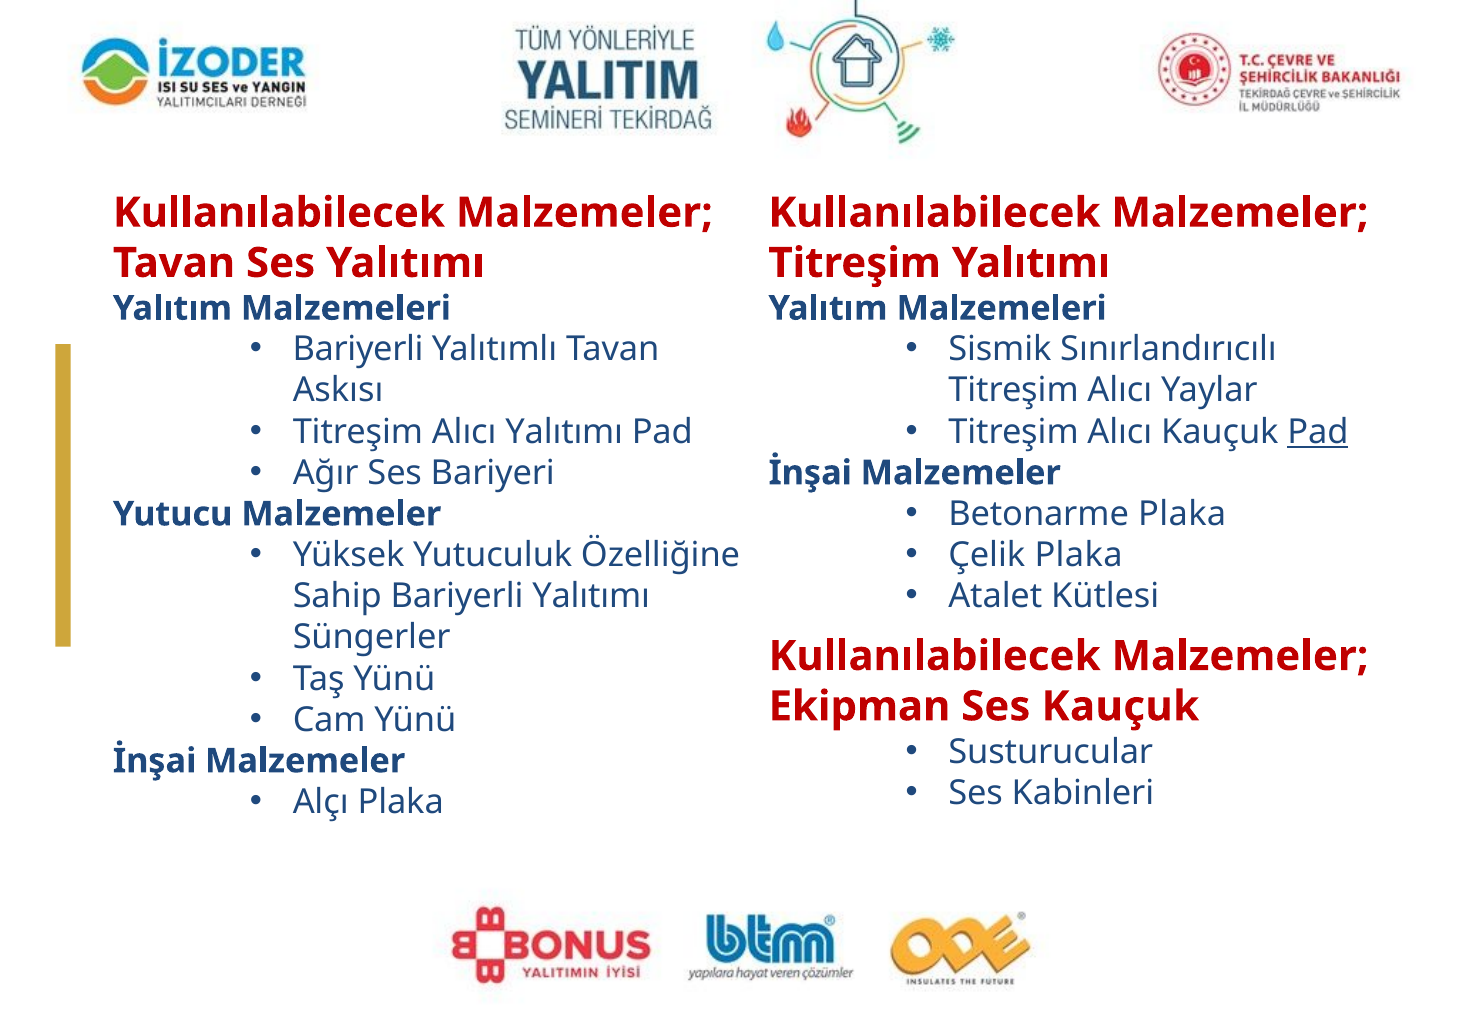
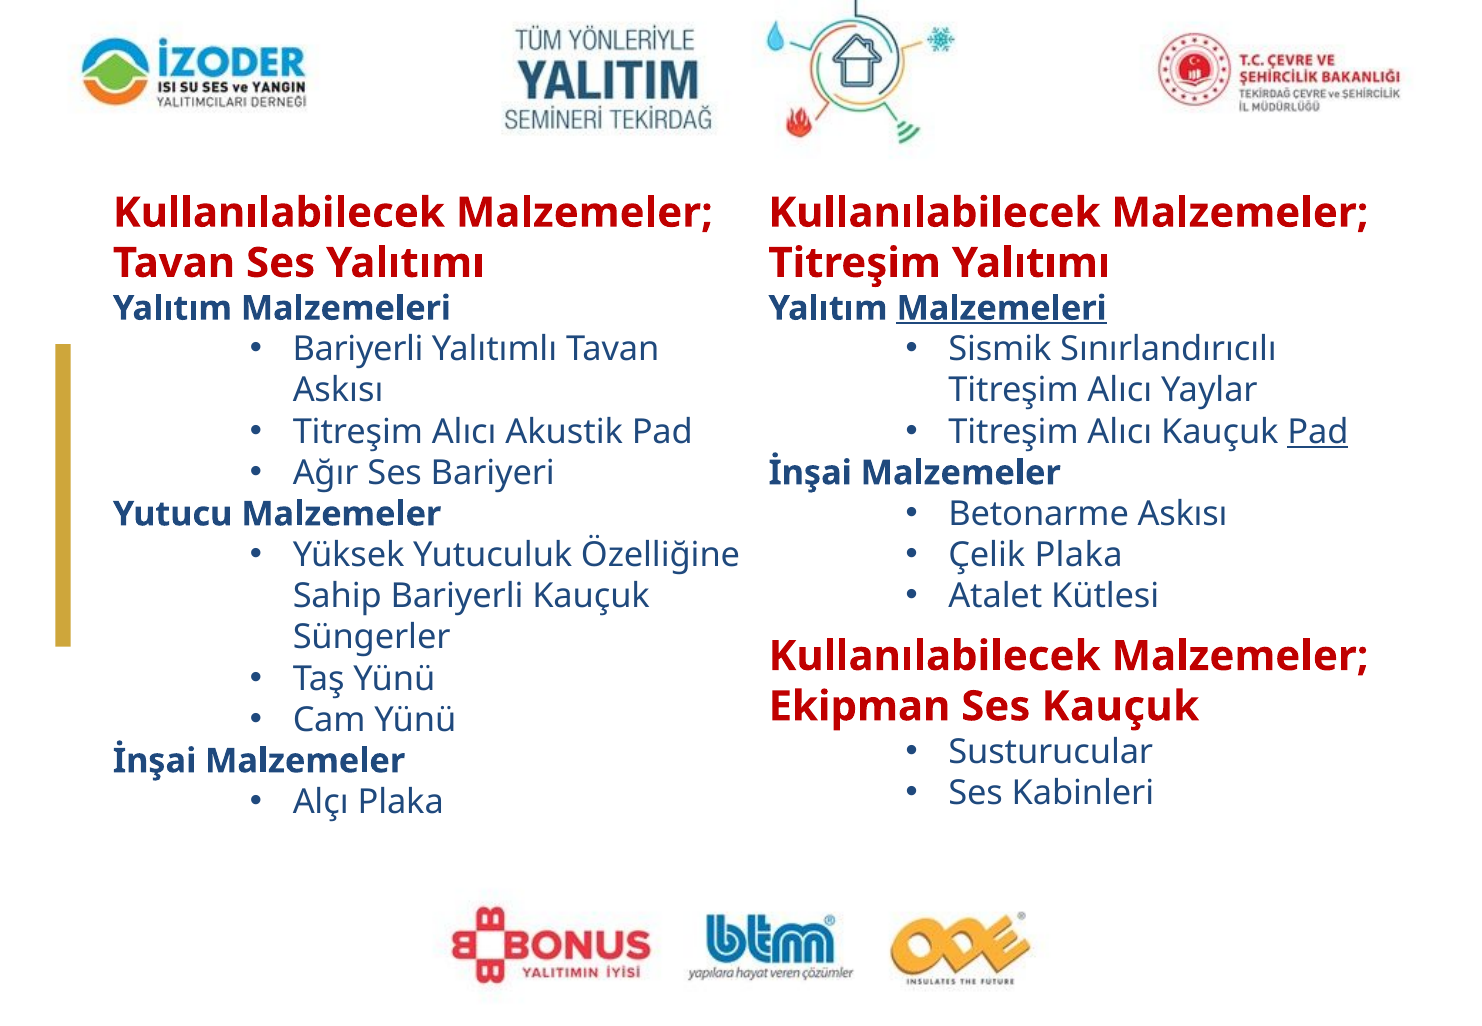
Malzemeleri underline: none -> present (1002, 308)
Alıcı Yalıtımı: Yalıtımı -> Akustik (564, 432)
Betonarme Plaka: Plaka -> Askısı (1183, 514)
Bariyerli Yalıtımı: Yalıtımı -> Kauçuk (591, 597)
